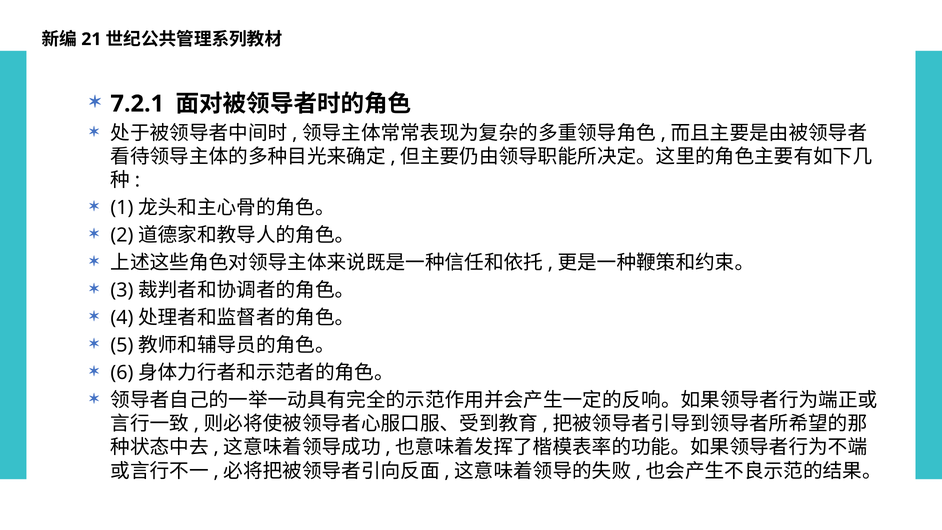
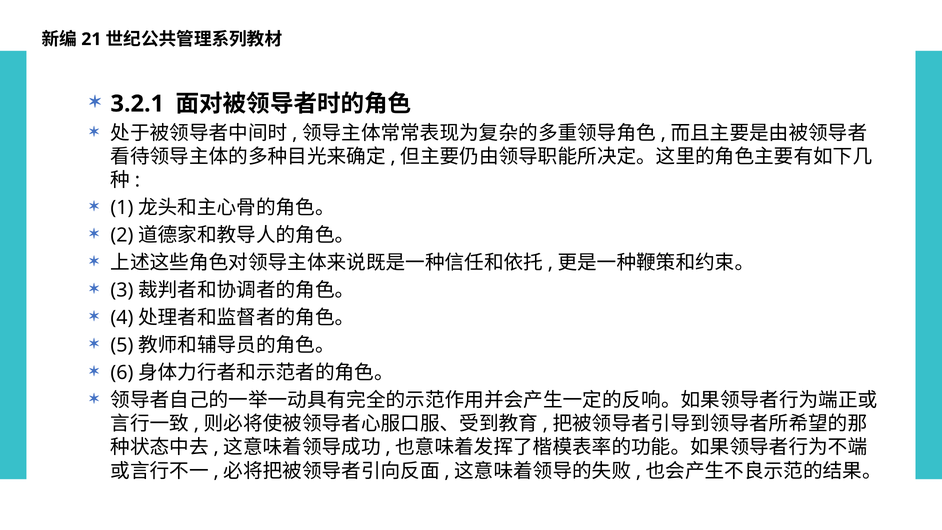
7.2.1: 7.2.1 -> 3.2.1 (137, 104)
